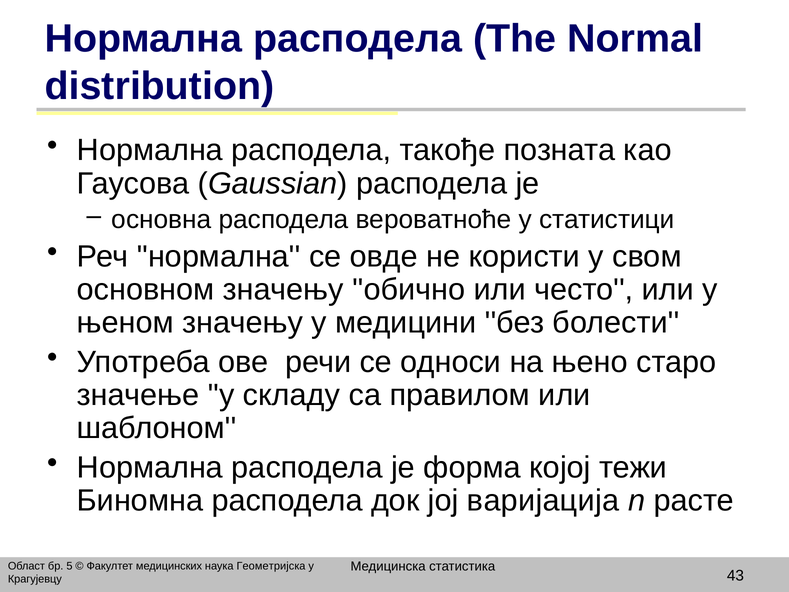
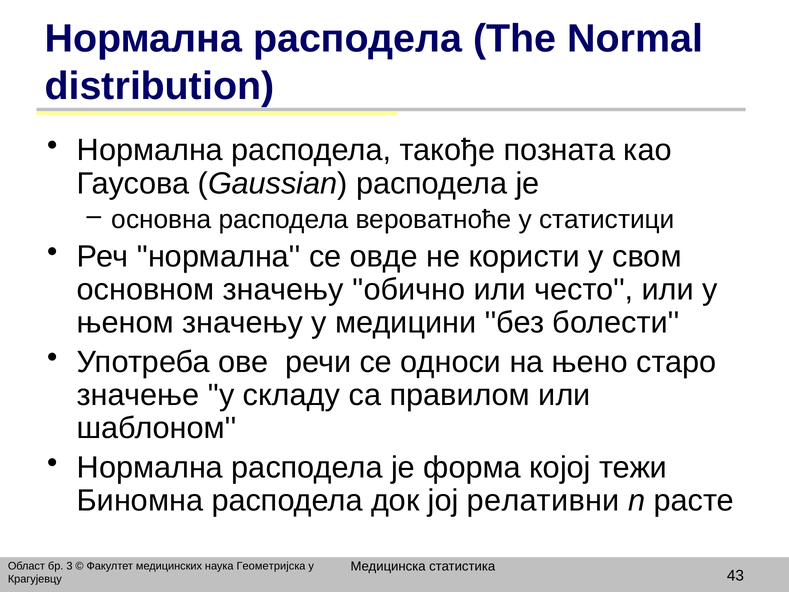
варијација: варијација -> релативни (543, 501)
5: 5 -> 3 (69, 566)
